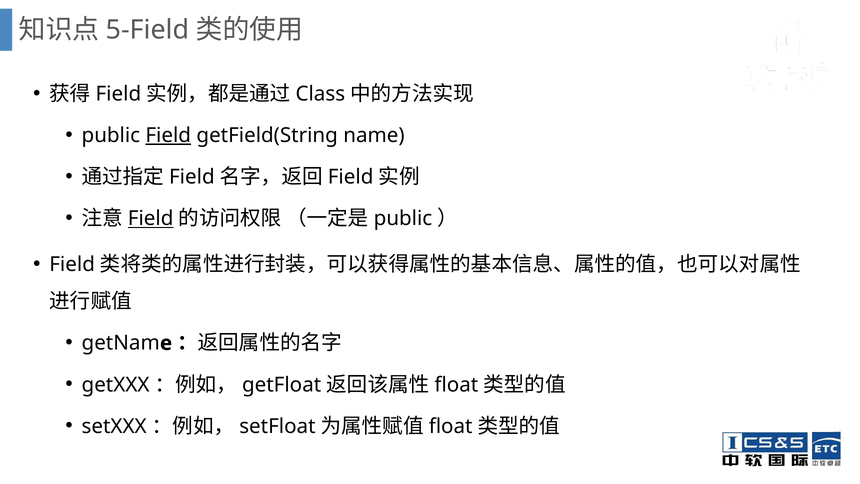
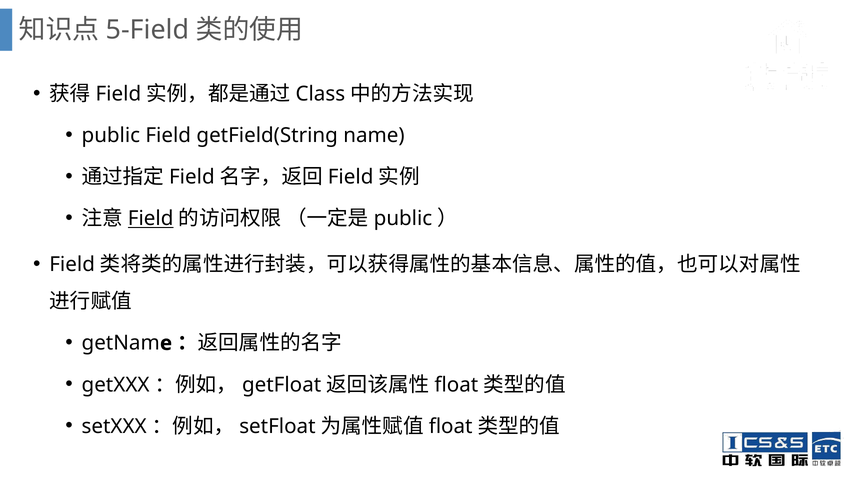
Field underline: present -> none (168, 135)
